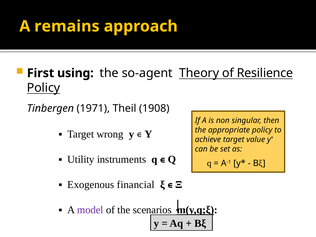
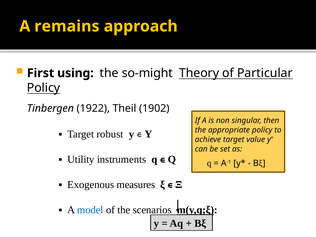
so-agent: so-agent -> so-might (147, 73)
Resilience: Resilience -> Particular (265, 73)
1971: 1971 -> 1922 (93, 108)
1908: 1908 -> 1902 (154, 108)
wrong: wrong -> robust (110, 134)
financial: financial -> measures (136, 185)
model colour: purple -> blue (90, 210)
